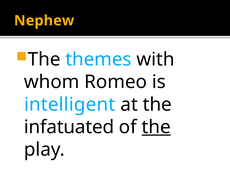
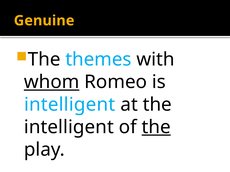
Nephew: Nephew -> Genuine (44, 21)
whom underline: none -> present (52, 82)
infatuated: infatuated -> intelligent (69, 127)
